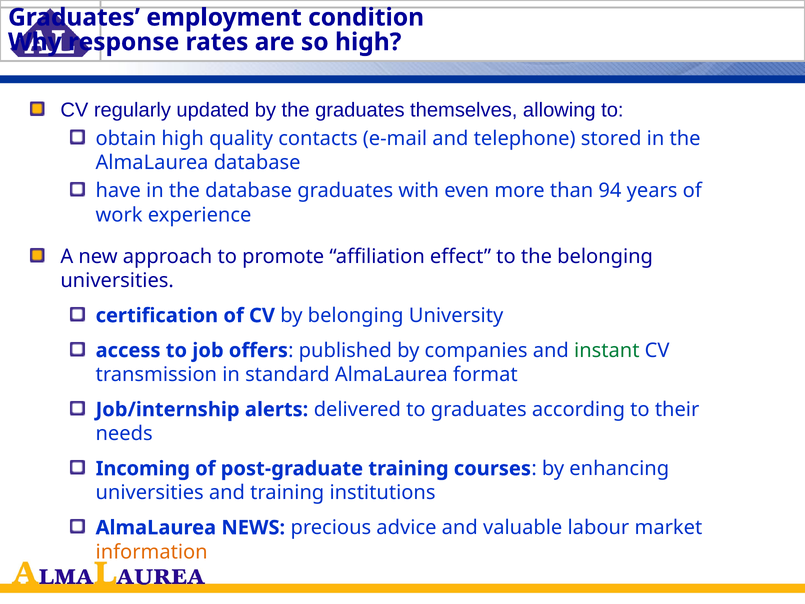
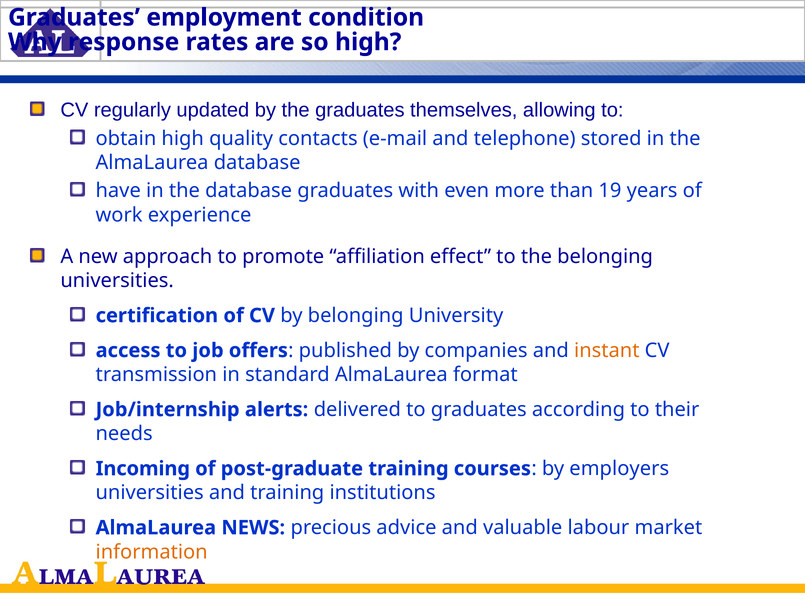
94: 94 -> 19 (610, 191)
instant colour: green -> orange (607, 350)
enhancing: enhancing -> employers (619, 468)
